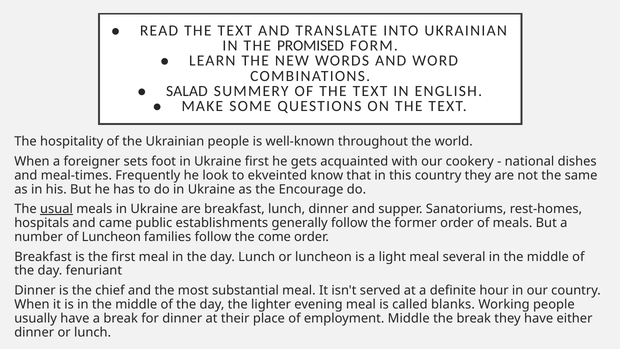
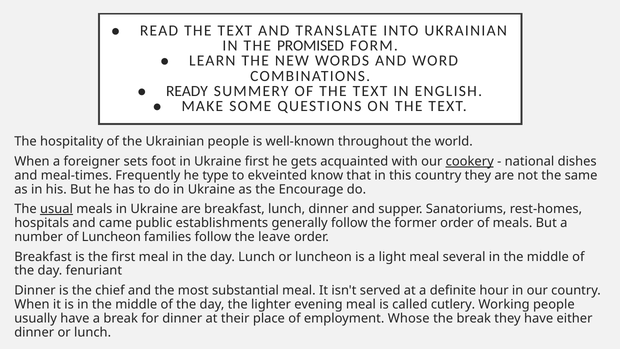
SALAD: SALAD -> READY (187, 91)
cookery underline: none -> present (470, 161)
look: look -> type (216, 175)
come: come -> leave (274, 237)
blanks: blanks -> cutlery (453, 304)
employment Middle: Middle -> Whose (409, 318)
